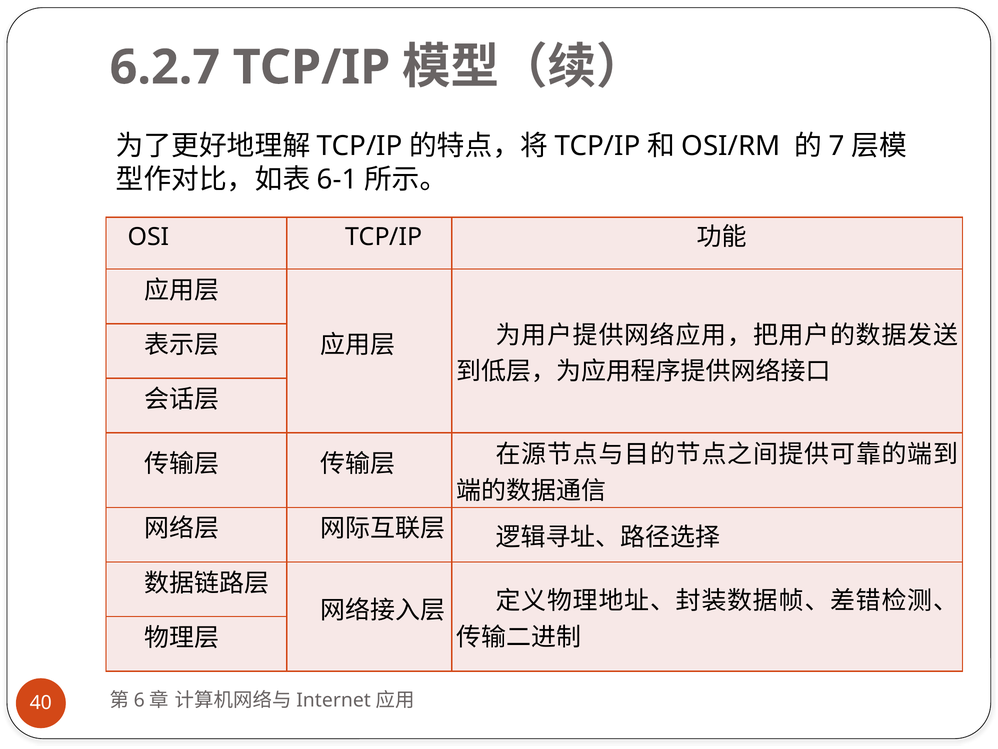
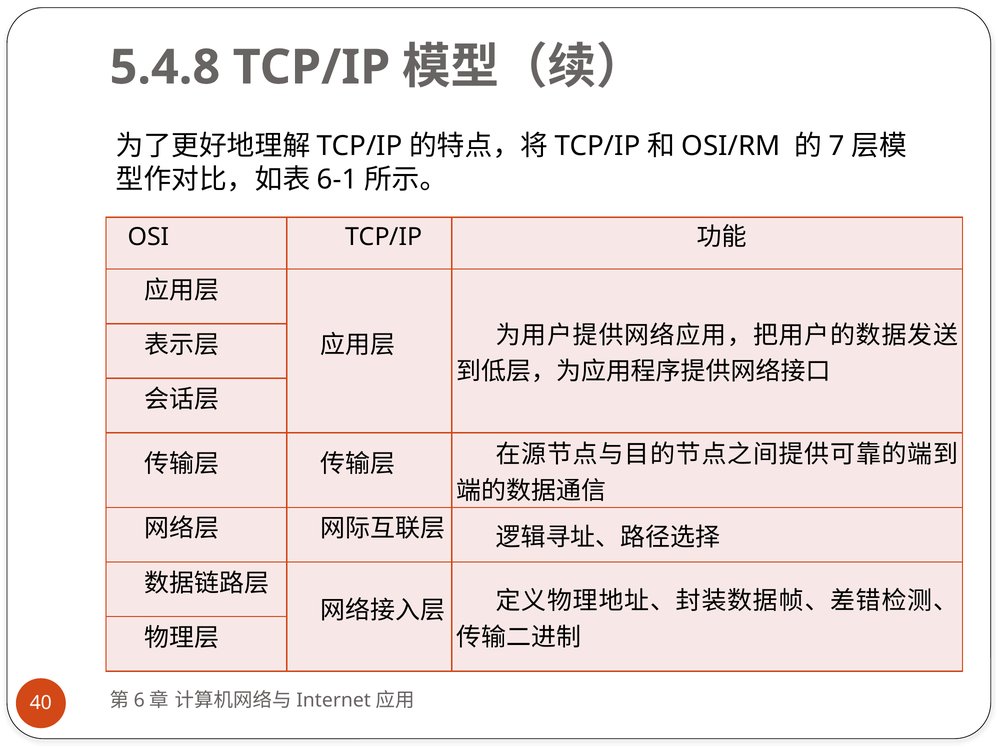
6.2.7: 6.2.7 -> 5.4.8 (165, 67)
